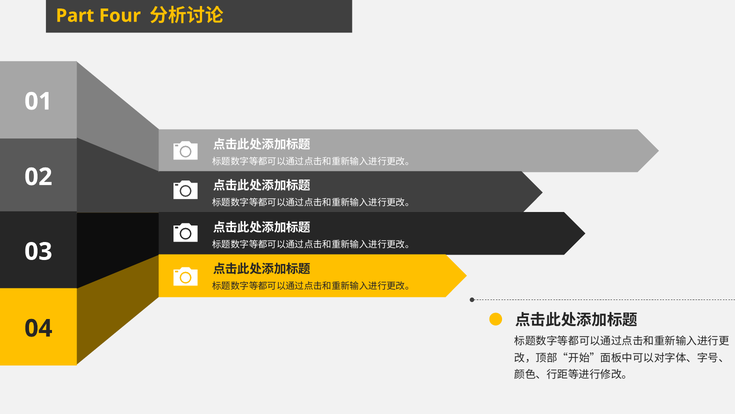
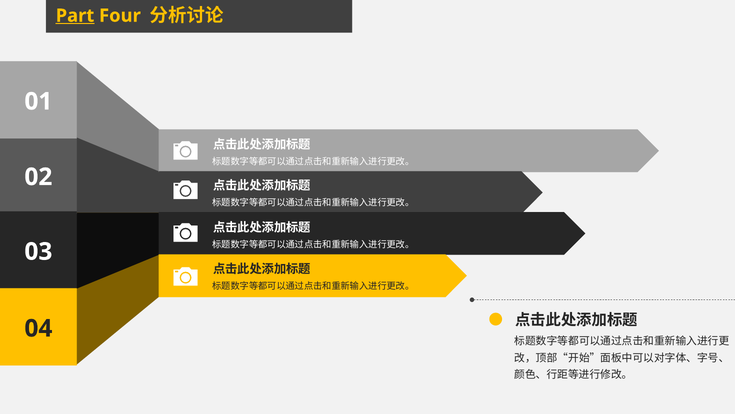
Part underline: none -> present (75, 16)
